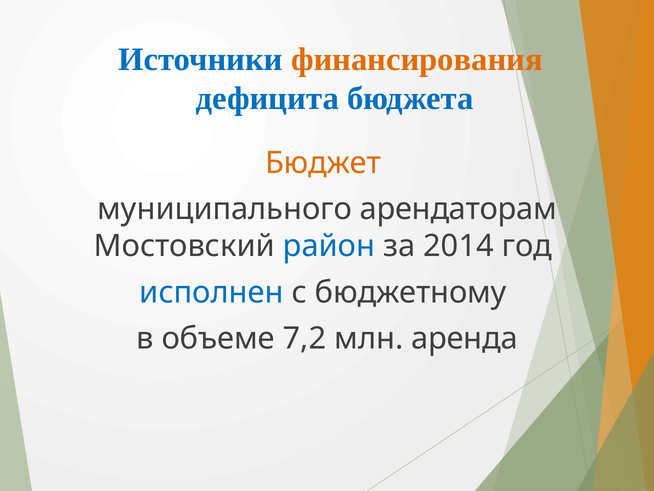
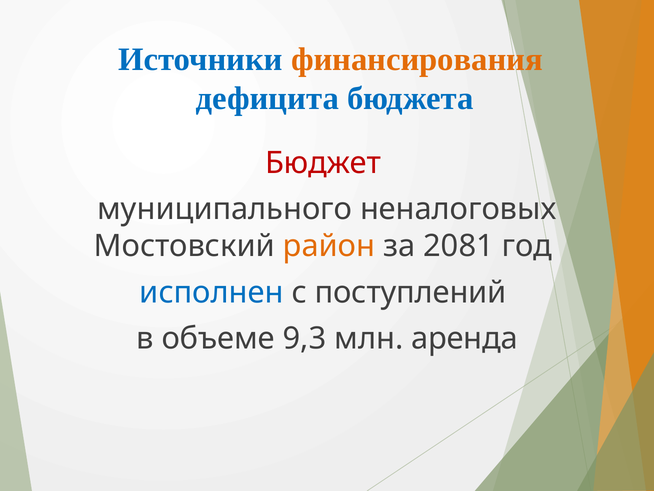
Бюджет colour: orange -> red (323, 163)
арендаторам: арендаторам -> неналоговых (458, 209)
район colour: blue -> orange (329, 246)
2014: 2014 -> 2081 (459, 246)
бюджетному: бюджетному -> поступлений (411, 292)
7,2: 7,2 -> 9,3 (305, 338)
